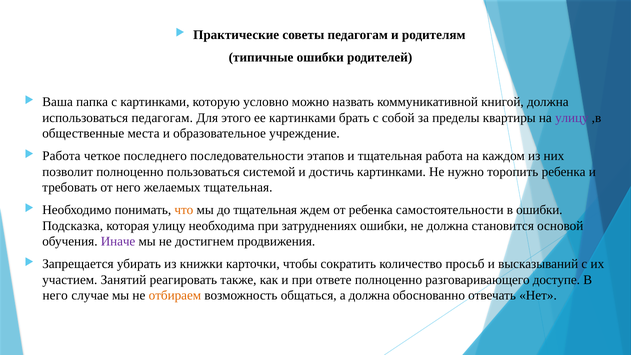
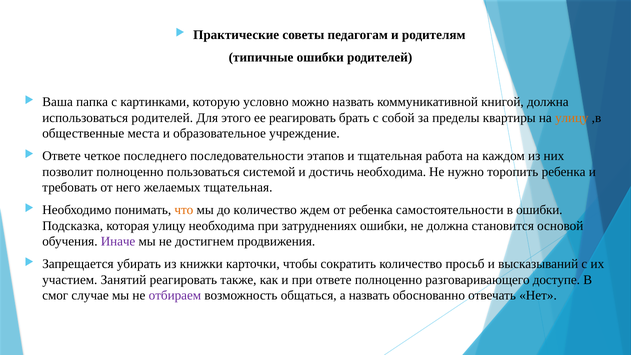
использоваться педагогам: педагогам -> родителей (162, 118)
ее картинками: картинками -> реагировать (302, 118)
улицу colour: purple -> orange (572, 118)
Работа: Работа -> Ответе (62, 156)
достичь картинками: картинками -> необходима (392, 172)
до тщательная: тщательная -> количество (265, 210)
него: него -> смог (55, 296)
отбираем colour: orange -> purple (175, 296)
а должна: должна -> назвать (369, 296)
